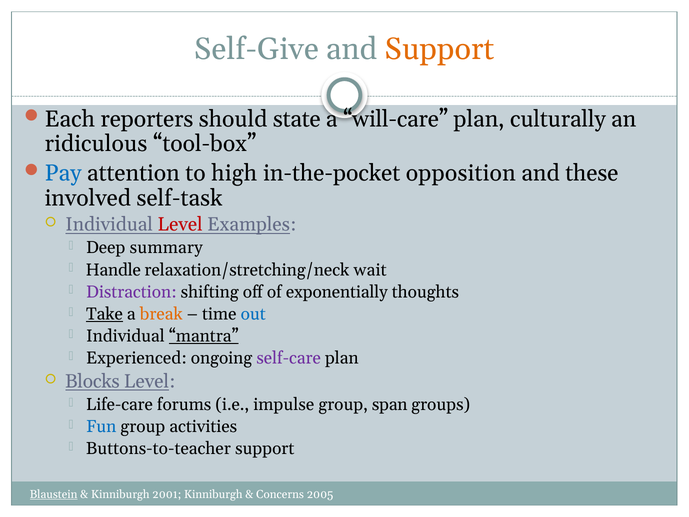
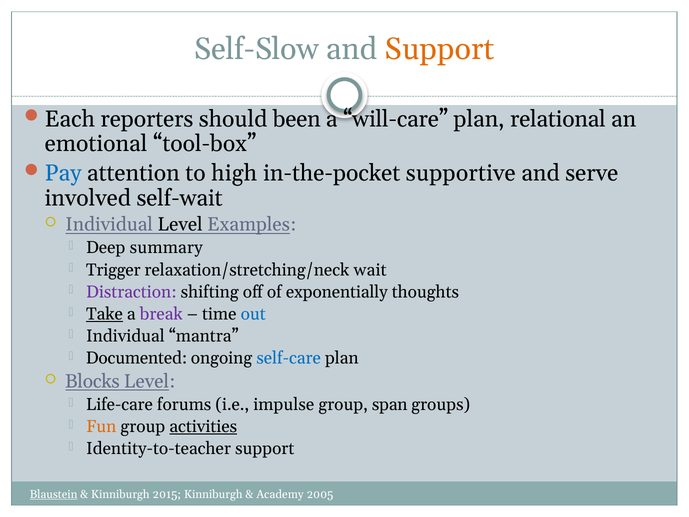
Self-Give: Self-Give -> Self-Slow (257, 49)
state: state -> been (297, 119)
culturally: culturally -> relational (558, 119)
ridiculous: ridiculous -> emotional (96, 144)
opposition: opposition -> supportive (461, 173)
these: these -> serve (592, 173)
self-task: self-task -> self-wait (180, 198)
Level colour: red -> black (180, 225)
Handle: Handle -> Trigger (113, 270)
break colour: orange -> purple (161, 314)
mantra underline: present -> none (204, 336)
Experienced: Experienced -> Documented (136, 358)
self-care colour: purple -> blue (289, 358)
Fun colour: blue -> orange (101, 427)
activities underline: none -> present (203, 427)
Buttons-to-teacher: Buttons-to-teacher -> Identity-to-teacher (158, 449)
2001: 2001 -> 2015 (167, 494)
Concerns: Concerns -> Academy (280, 494)
